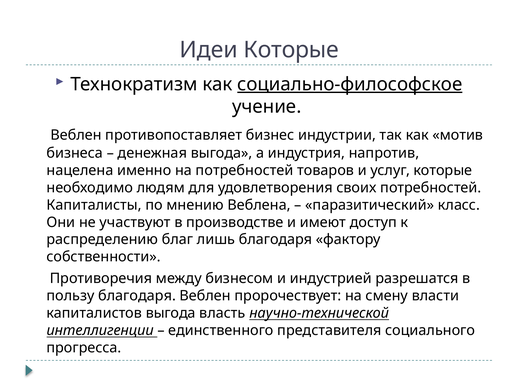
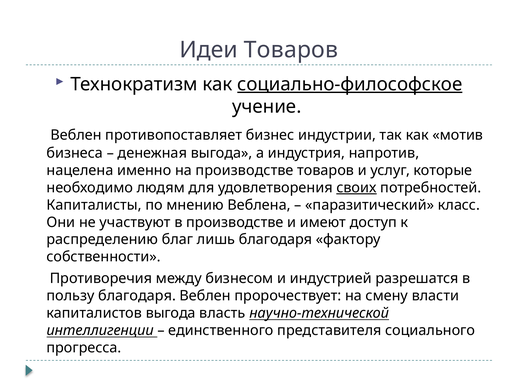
Идеи Которые: Которые -> Товаров (291, 50)
на потребностей: потребностей -> производстве (245, 170)
своих underline: none -> present (356, 187)
